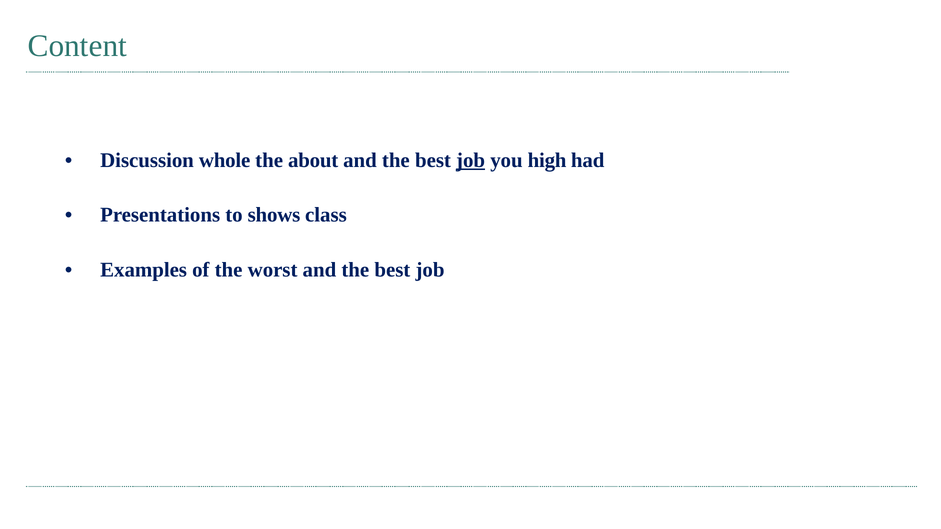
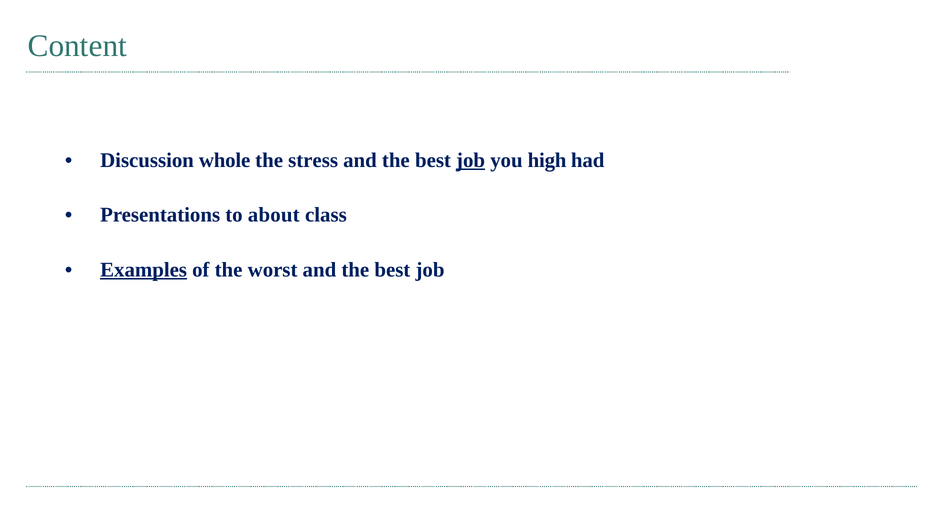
about: about -> stress (313, 160)
shows: shows -> about (274, 215)
Examples underline: none -> present (144, 270)
